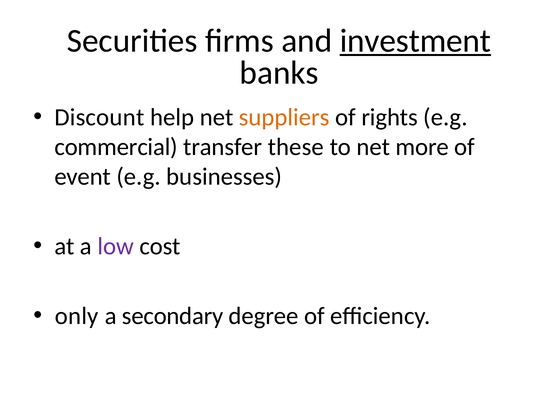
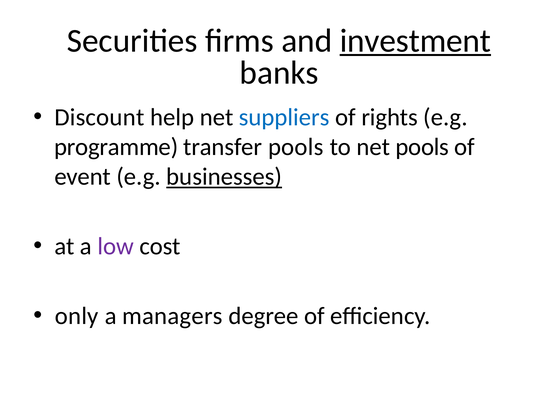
suppliers colour: orange -> blue (284, 117)
commercial: commercial -> programme (116, 147)
transfer these: these -> pools (296, 147)
net more: more -> pools (422, 147)
businesses underline: none -> present (224, 177)
secondary: secondary -> managers (172, 316)
